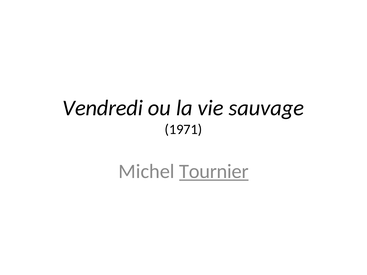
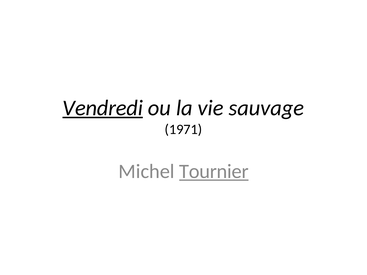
Vendredi underline: none -> present (103, 108)
